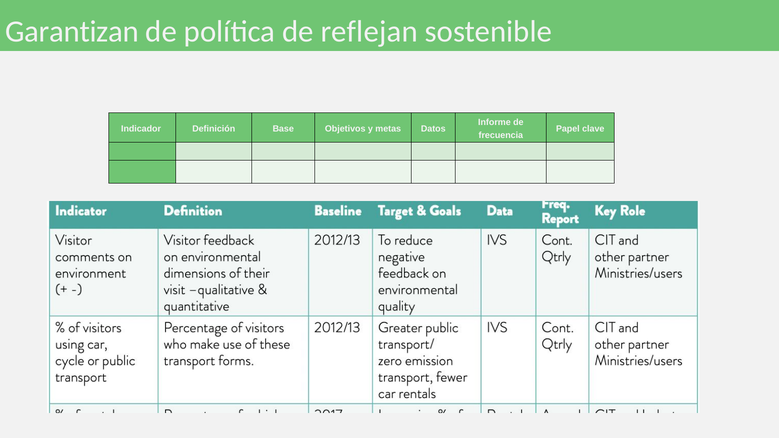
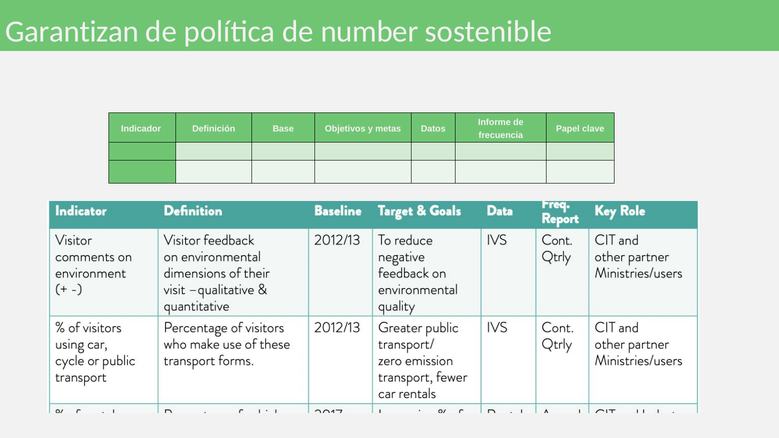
reflejan: reflejan -> number (369, 32)
